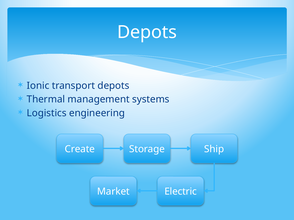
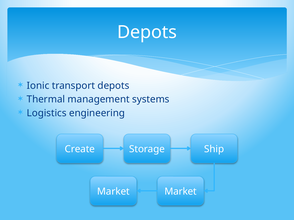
Market Electric: Electric -> Market (181, 192)
